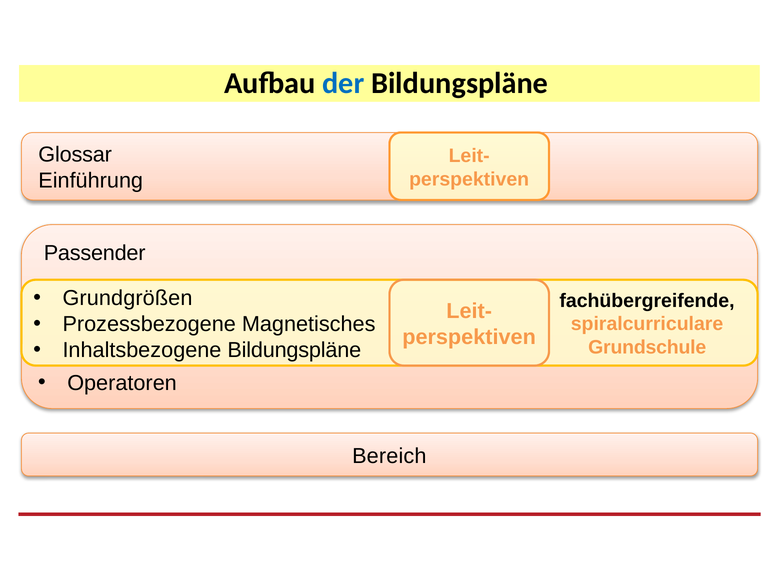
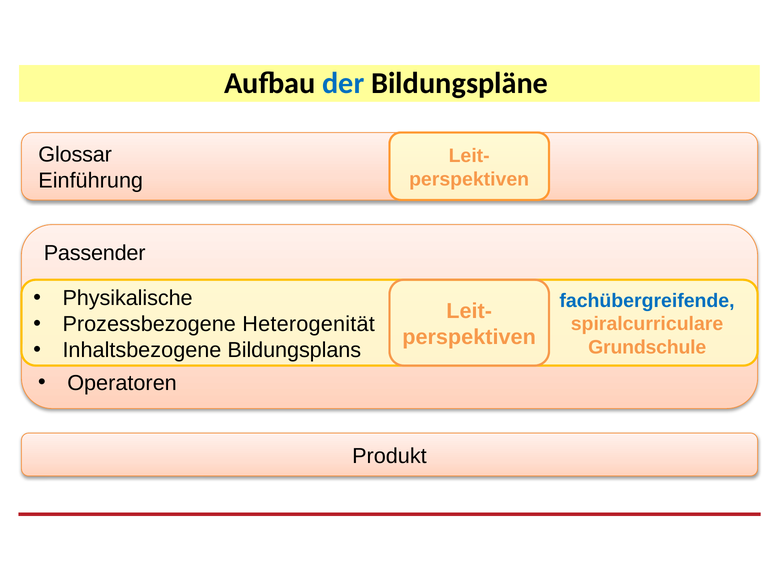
Grundgrößen: Grundgrößen -> Physikalische (128, 298)
fachübergreifende colour: black -> blue (647, 301)
Magnetisches: Magnetisches -> Heterogenität (309, 324)
Inhaltsbezogene Bildungspläne: Bildungspläne -> Bildungsplans (294, 350)
Bereich: Bereich -> Produkt (389, 456)
